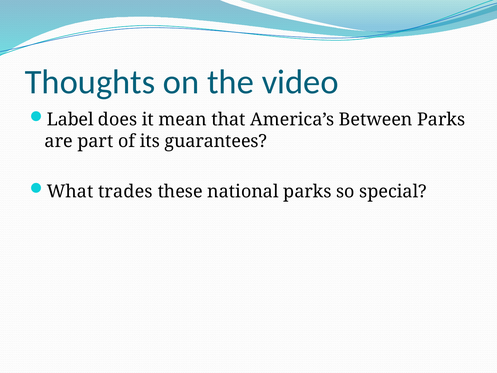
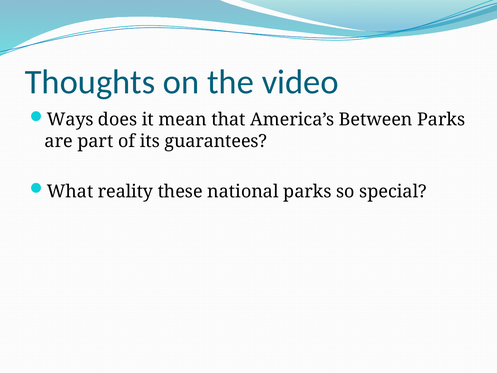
Label: Label -> Ways (70, 120)
trades: trades -> reality (126, 191)
